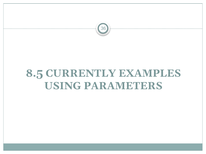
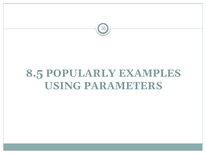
CURRENTLY: CURRENTLY -> POPULARLY (81, 74)
